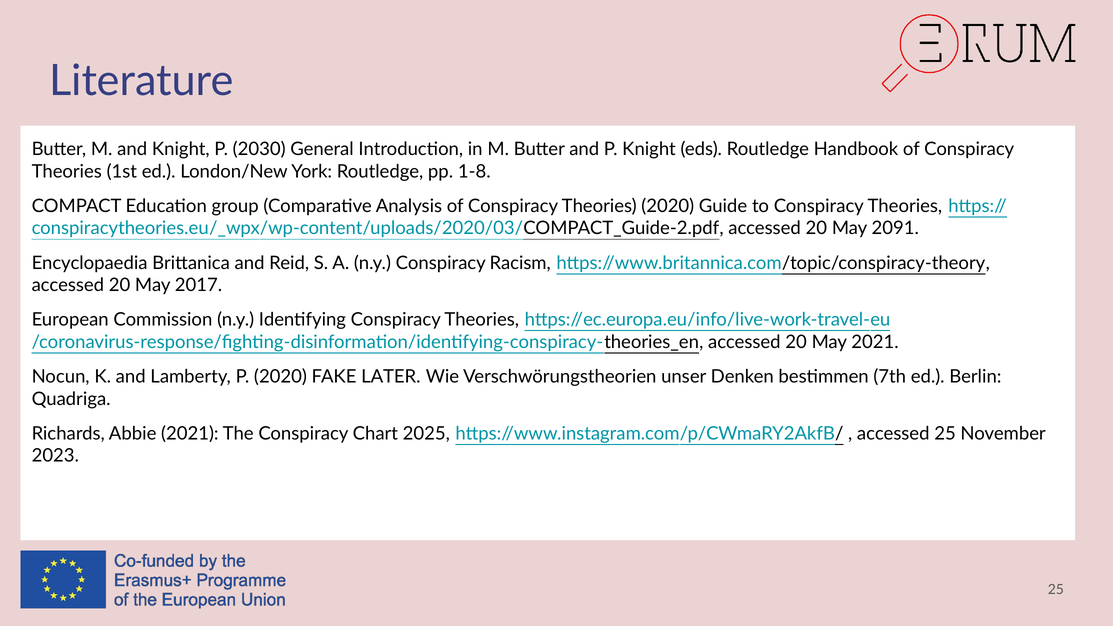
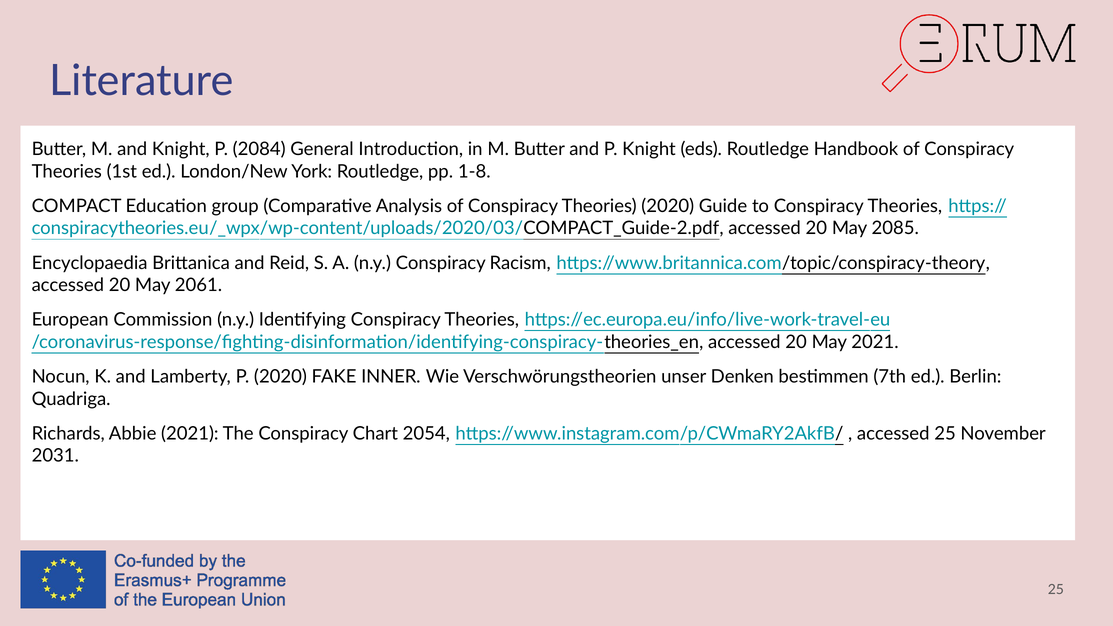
2030: 2030 -> 2084 (259, 149)
2091: 2091 -> 2085 (895, 228)
2017: 2017 -> 2061 (198, 285)
LATER: LATER -> INNER (391, 377)
2025: 2025 -> 2054 (426, 434)
2023: 2023 -> 2031 (55, 456)
